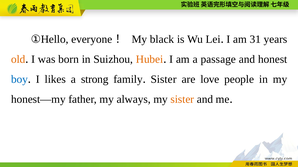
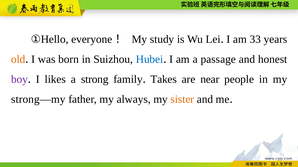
black: black -> study (162, 39)
31: 31 -> 33 (255, 39)
Hubei colour: orange -> blue (150, 59)
boy colour: blue -> purple (19, 80)
Sister: Sister -> Takes (164, 80)
love: love -> near (210, 80)
honest—my: honest—my -> strong—my (38, 100)
